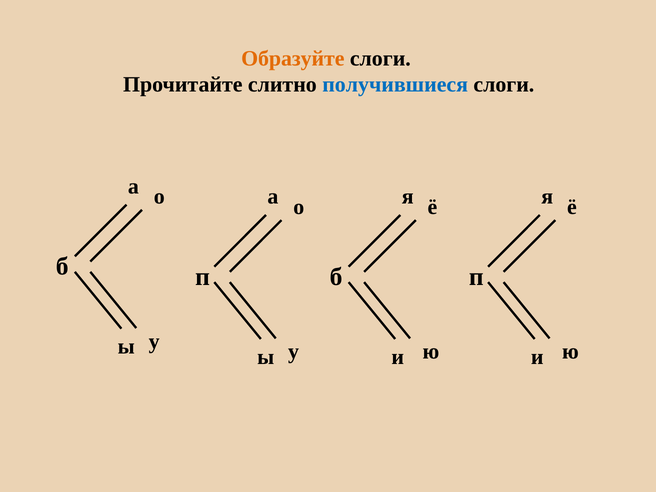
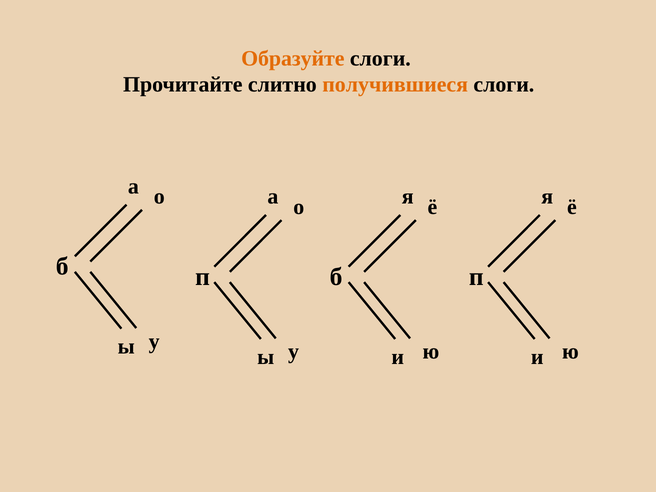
получившиеся colour: blue -> orange (395, 85)
